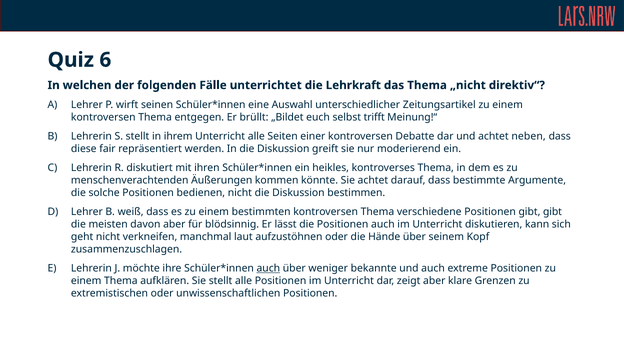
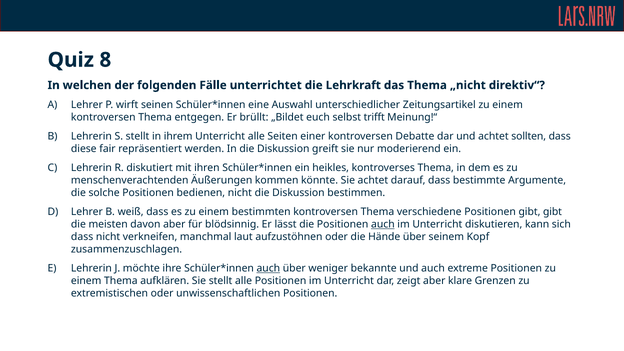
6: 6 -> 8 (105, 60)
neben: neben -> sollten (529, 136)
auch underline: none -> present (383, 224)
geht: geht -> dass (82, 237)
